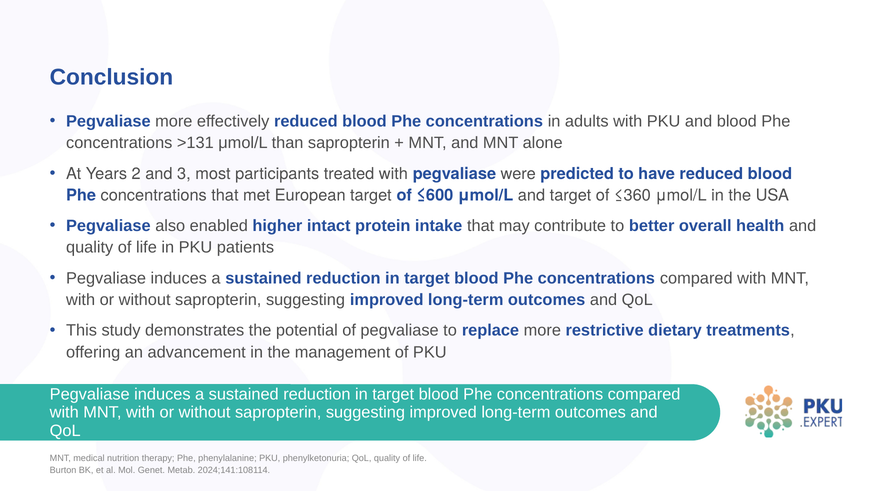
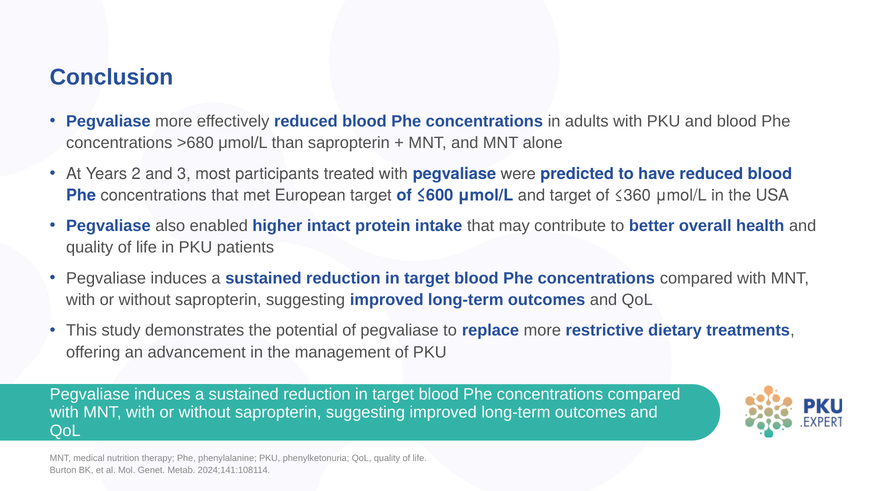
>131: >131 -> >680 (195, 143)
